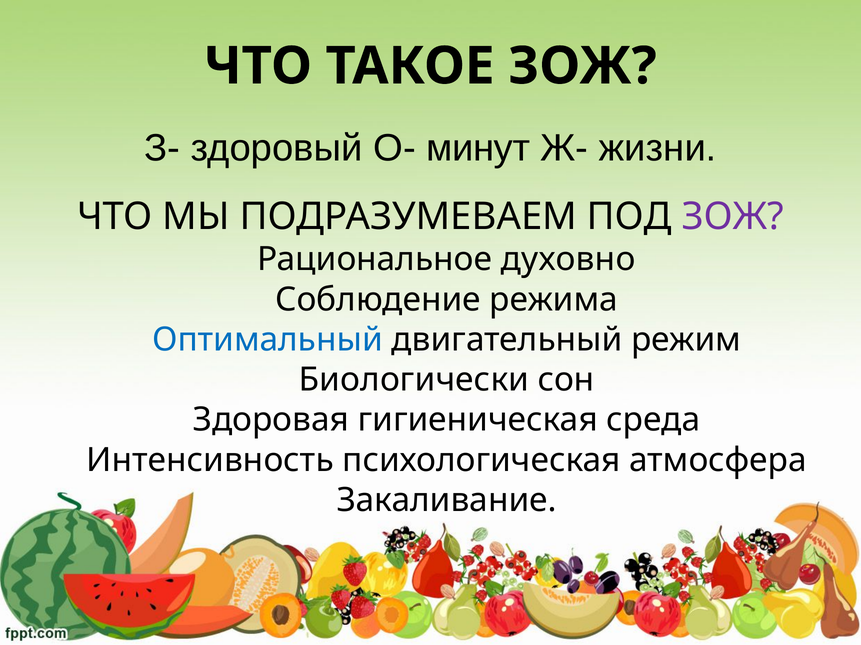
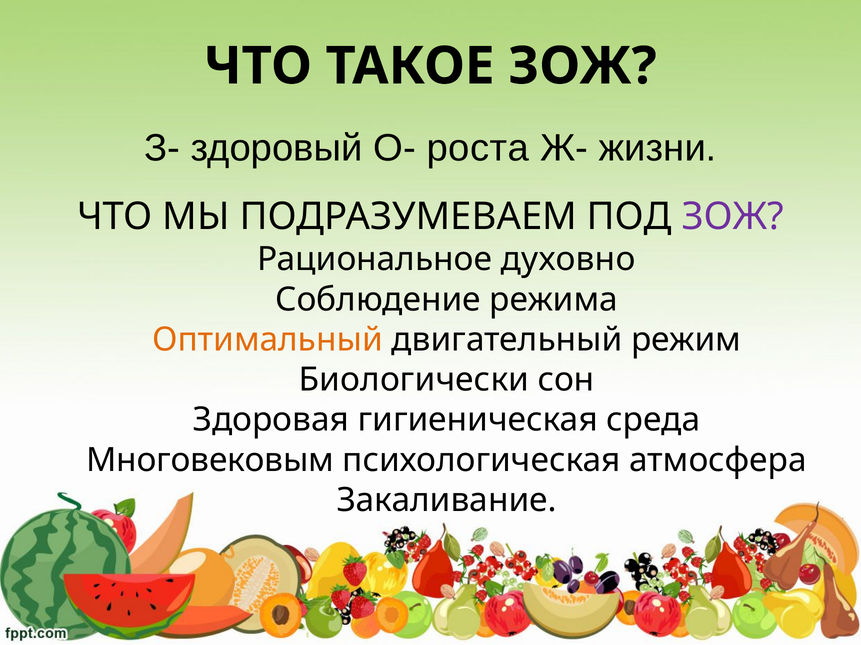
минут: минут -> роста (478, 148)
Оптимальный colour: blue -> orange (268, 340)
Интенсивность: Интенсивность -> Многовековым (210, 461)
